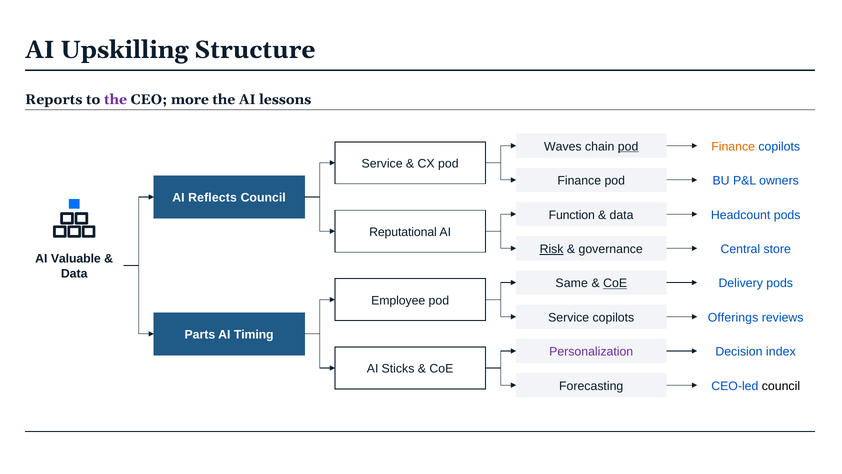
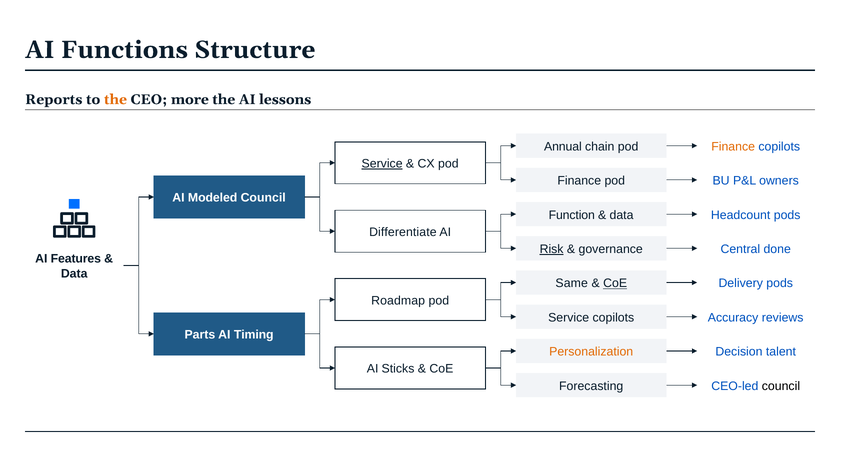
Upskilling: Upskilling -> Functions (124, 50)
the colour: purple -> orange (115, 99)
Waves: Waves -> Annual (563, 146)
pod underline: present -> none (628, 146)
Service underline: none -> present (382, 164)
Reflects: Reflects -> Modeled (213, 198)
Reputational: Reputational -> Differentiate (403, 232)
store: store -> done (777, 249)
Valuable: Valuable -> Features (76, 259)
Employee: Employee -> Roadmap (398, 300)
Offerings: Offerings -> Accuracy (733, 317)
Personalization colour: purple -> orange (591, 352)
index: index -> talent (781, 352)
